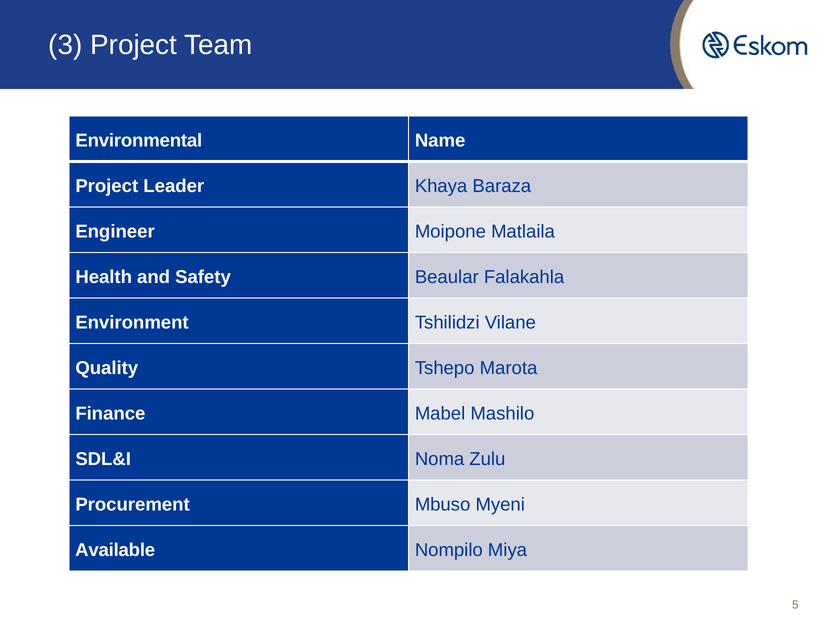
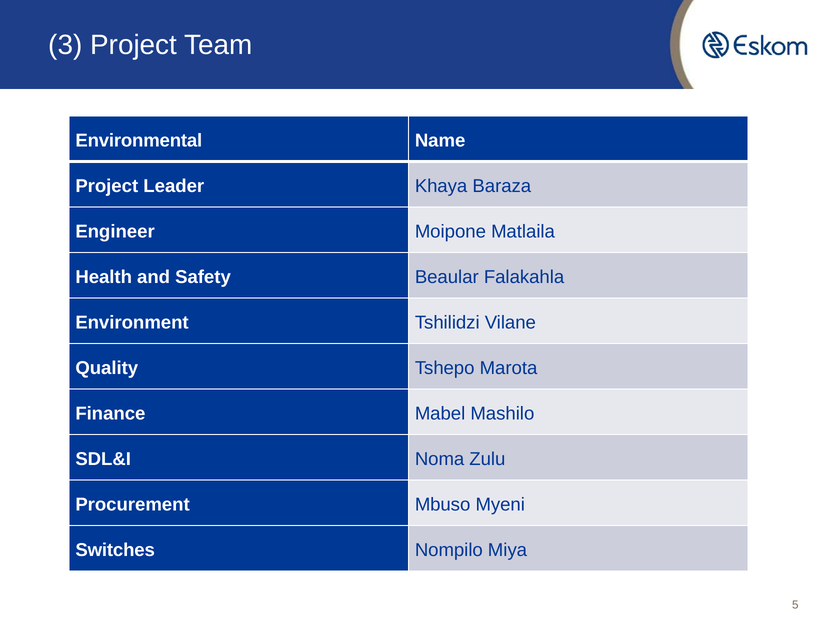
Available: Available -> Switches (115, 550)
